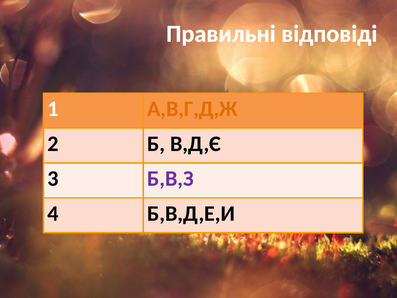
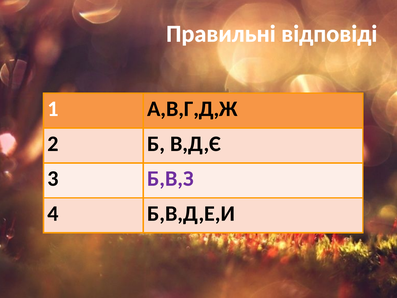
А,В,Г,Д,Ж colour: orange -> black (192, 109)
